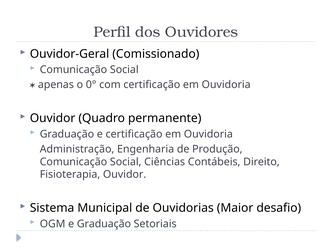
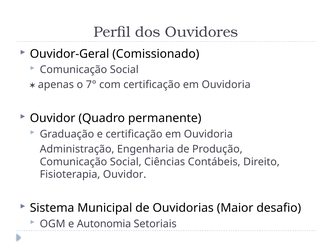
0°: 0° -> 7° (91, 85)
e Graduação: Graduação -> Autonomia (104, 224)
